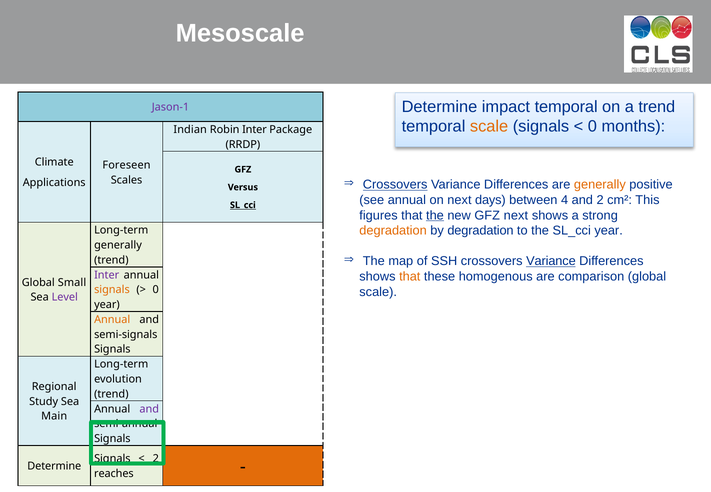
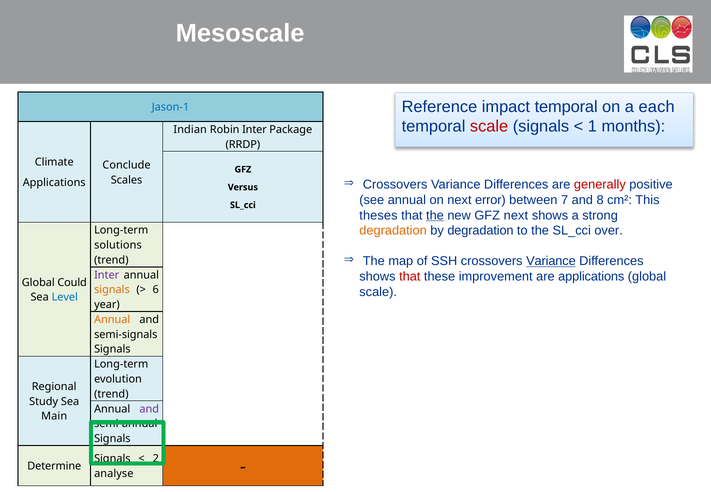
Determine: Determine -> Reference (439, 107)
a trend: trend -> each (657, 107)
Jason-1 colour: purple -> blue (170, 107)
scale colour: orange -> red (489, 127)
0: 0 -> 1 (592, 127)
Foreseen: Foreseen -> Conclude (127, 165)
Crossovers underline: present -> none (395, 185)
generally colour: orange -> red (600, 185)
days: days -> error (490, 200)
4: 4 -> 7 (565, 200)
and 2: 2 -> 8 (600, 200)
SL_cci underline: present -> none (243, 205)
figures: figures -> theses (378, 215)
SL_cci year: year -> over (609, 231)
generally: generally -> solutions (118, 245)
that colour: orange -> red (410, 277)
homogenous: homogenous -> improvement (496, 277)
are comparison: comparison -> applications (591, 277)
Small: Small -> Could (72, 283)
0: 0 -> 6 (156, 290)
Level colour: purple -> blue (65, 297)
reaches: reaches -> analyse (114, 474)
